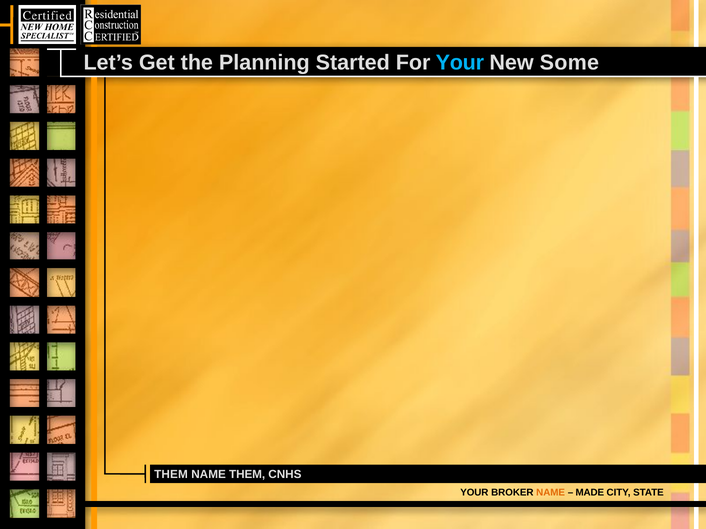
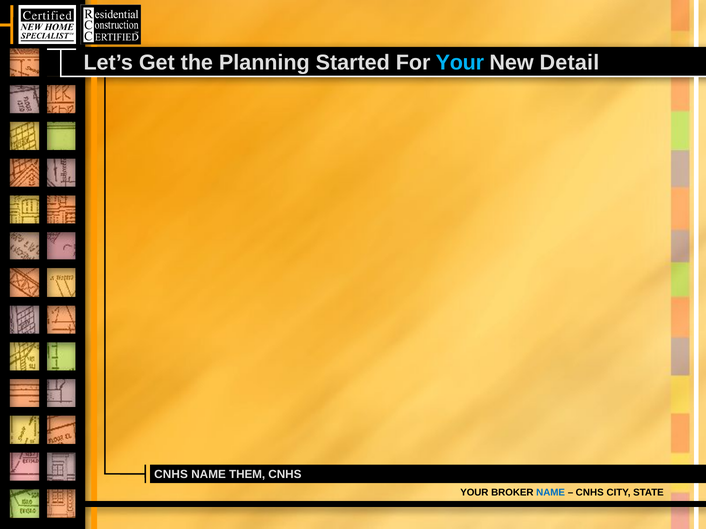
Some: Some -> Detail (569, 63)
THEM: THEM -> CNHS (171, 475)
NAME colour: orange -> blue (551, 493)
MADE: MADE -> CNHS (590, 493)
